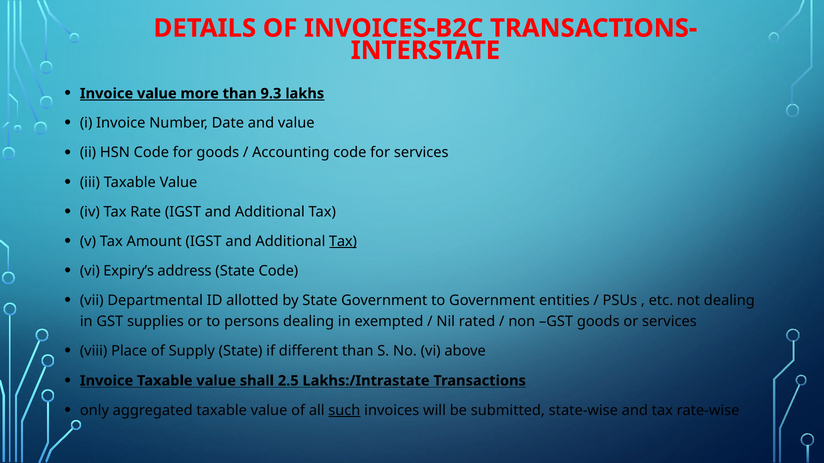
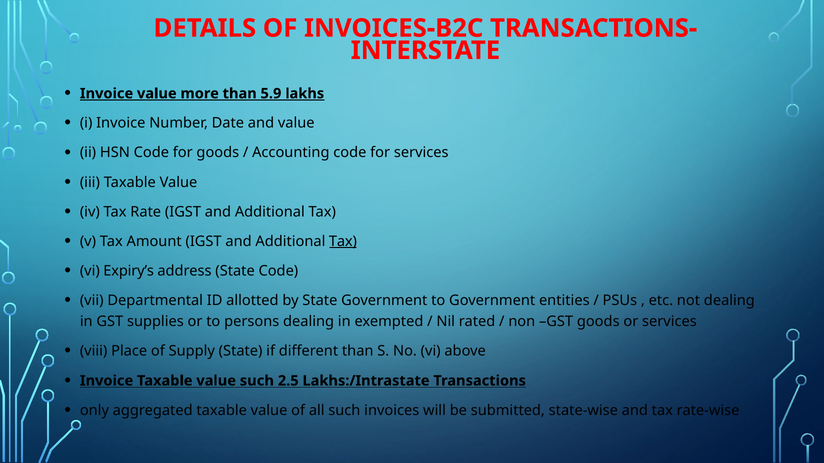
9.3: 9.3 -> 5.9 (271, 94)
value shall: shall -> such (257, 381)
such underline: present -> none (344, 411)
